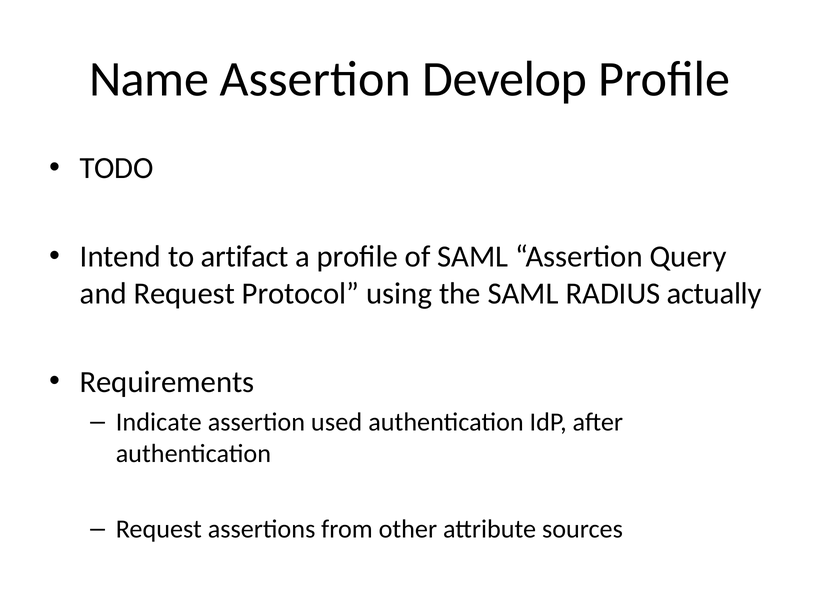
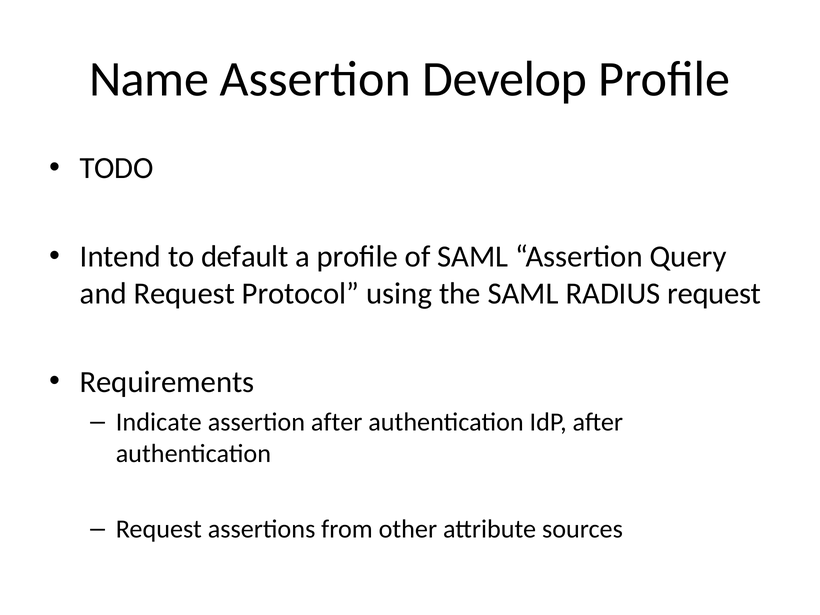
artifact: artifact -> default (245, 257)
RADIUS actually: actually -> request (714, 294)
assertion used: used -> after (337, 422)
